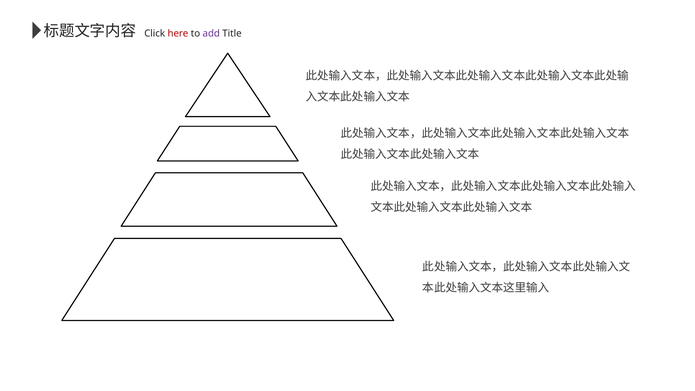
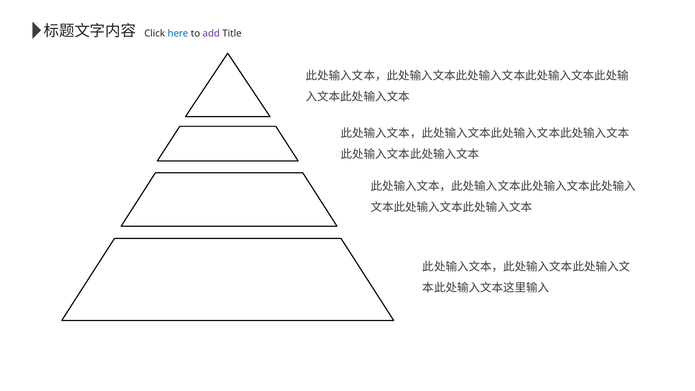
here colour: red -> blue (178, 34)
